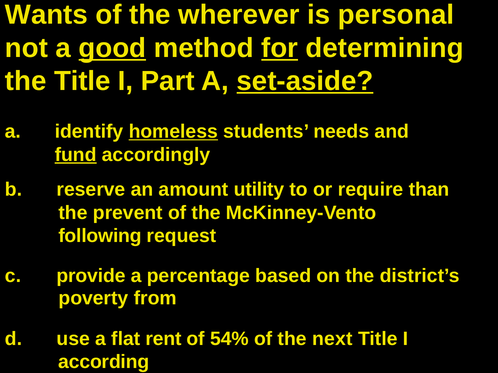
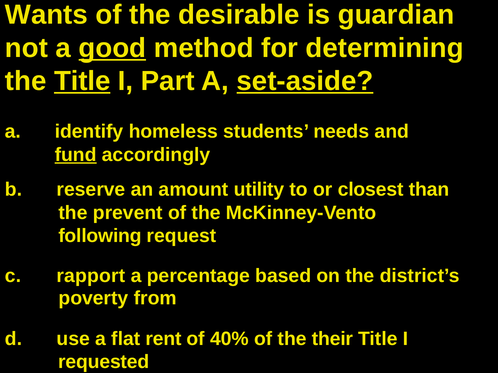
wherever: wherever -> desirable (239, 15)
personal: personal -> guardian (396, 15)
for underline: present -> none (280, 48)
Title underline: none -> present (82, 81)
homeless underline: present -> none (173, 132)
require: require -> closest (371, 190)
provide: provide -> rapport (91, 276)
54%: 54% -> 40% (229, 339)
next: next -> their (332, 339)
according: according -> requested (104, 362)
